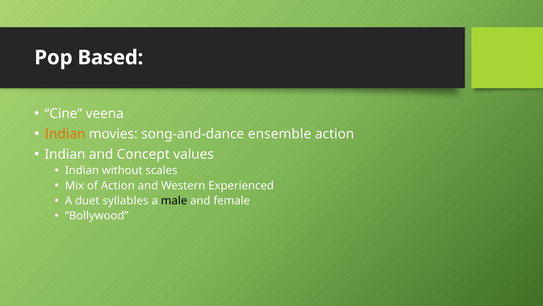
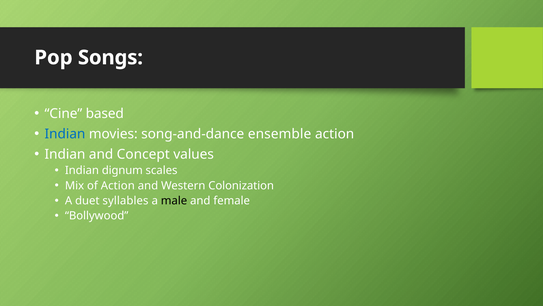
Based: Based -> Songs (110, 57)
veena: veena -> based (105, 113)
Indian colour: orange -> blue (65, 134)
without: without -> dignum (122, 170)
Experienced: Experienced -> Colonization (241, 185)
